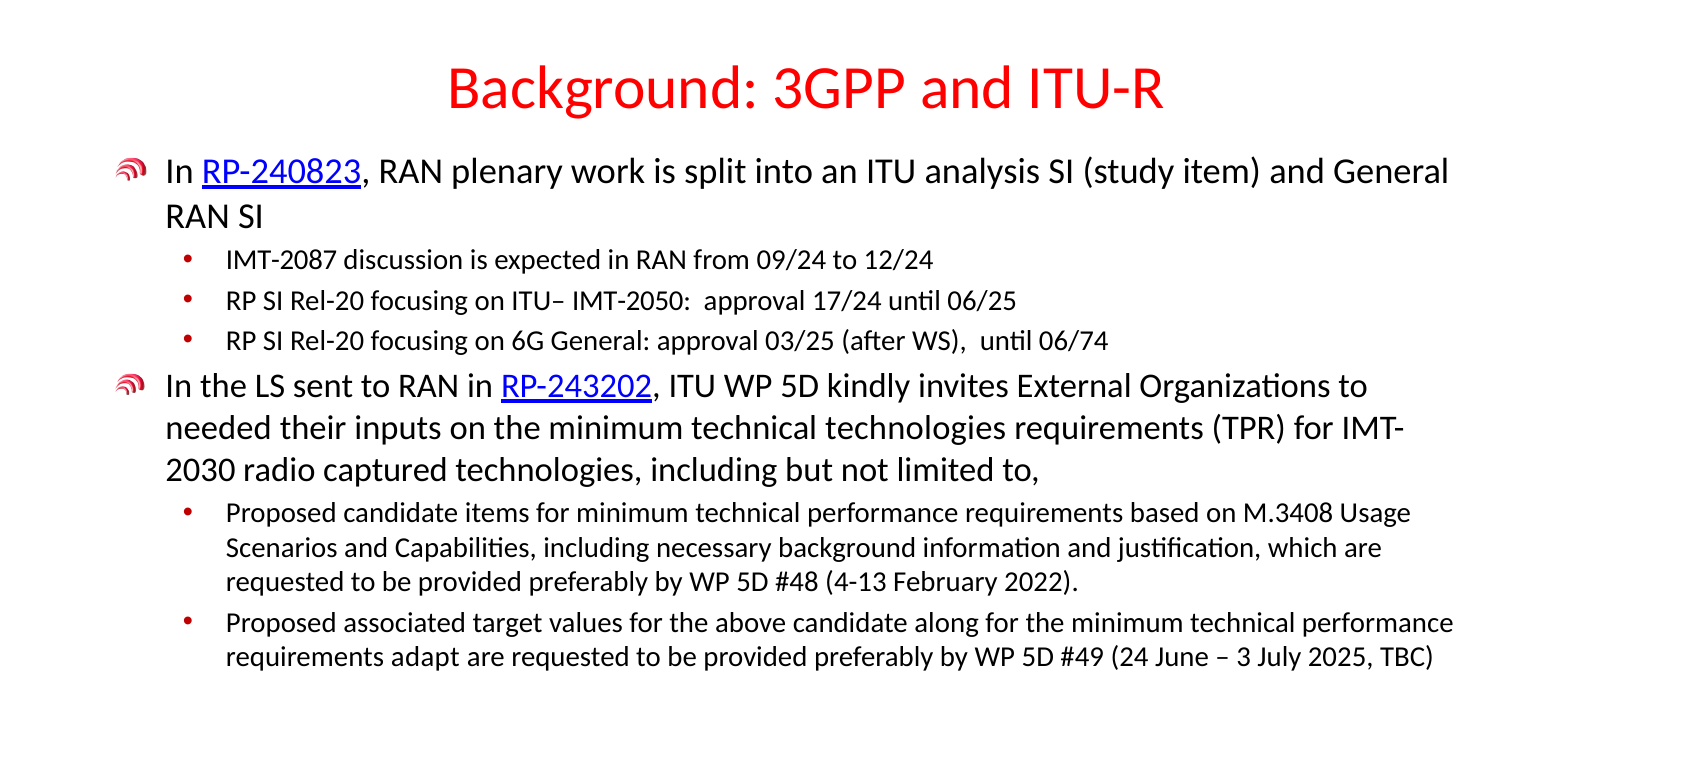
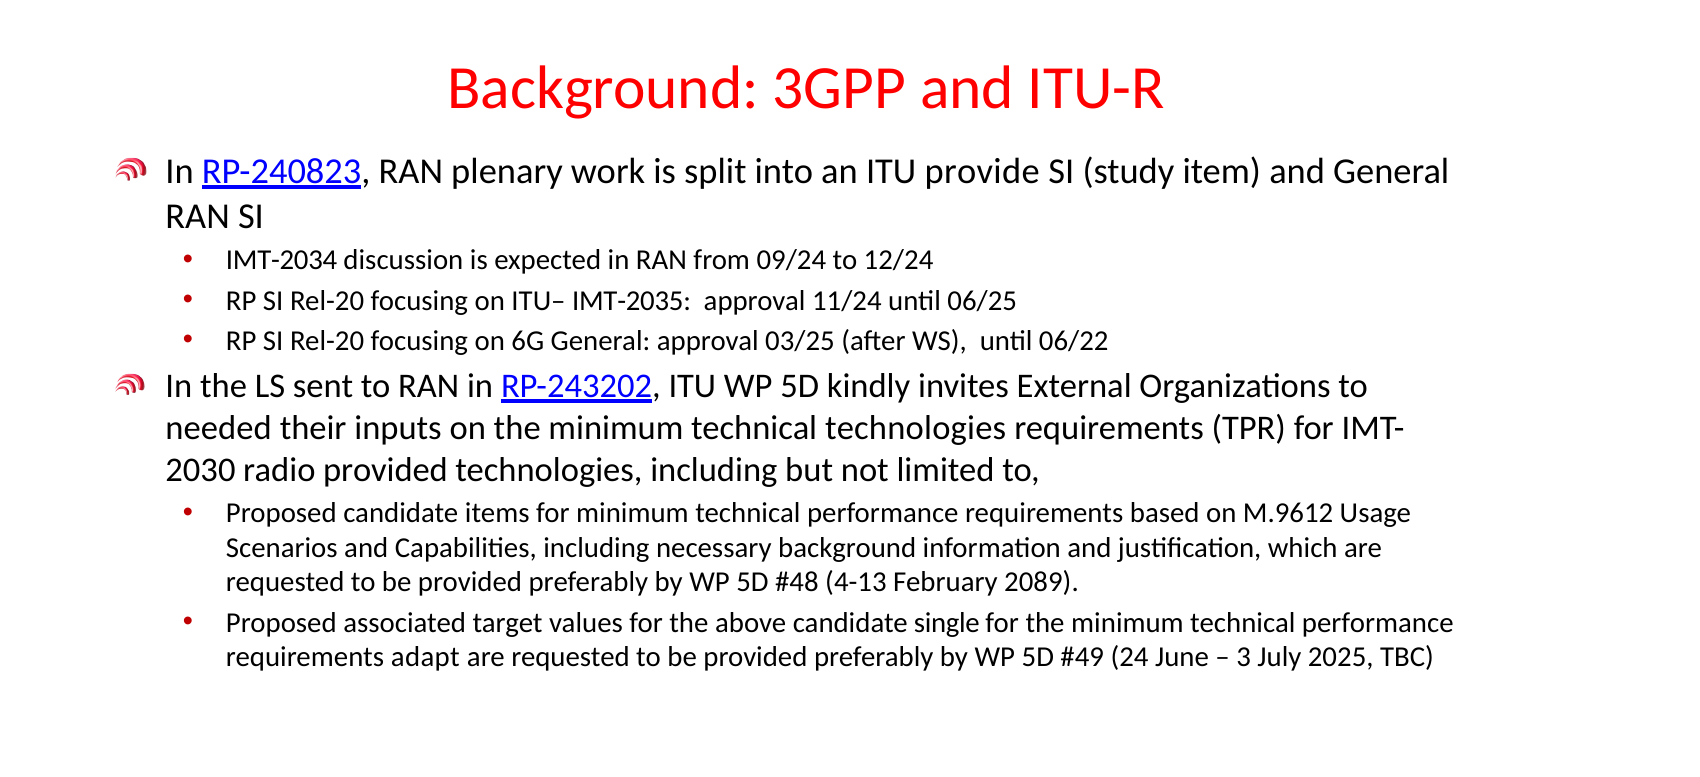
analysis: analysis -> provide (982, 172)
IMT-2087: IMT-2087 -> IMT-2034 (282, 261)
IMT-2050: IMT-2050 -> IMT-2035 (632, 301)
17/24: 17/24 -> 11/24 (847, 301)
06/74: 06/74 -> 06/22 (1074, 341)
radio captured: captured -> provided (385, 470)
M.3408: M.3408 -> M.9612 (1288, 513)
2022: 2022 -> 2089 (1042, 583)
along: along -> single (947, 623)
